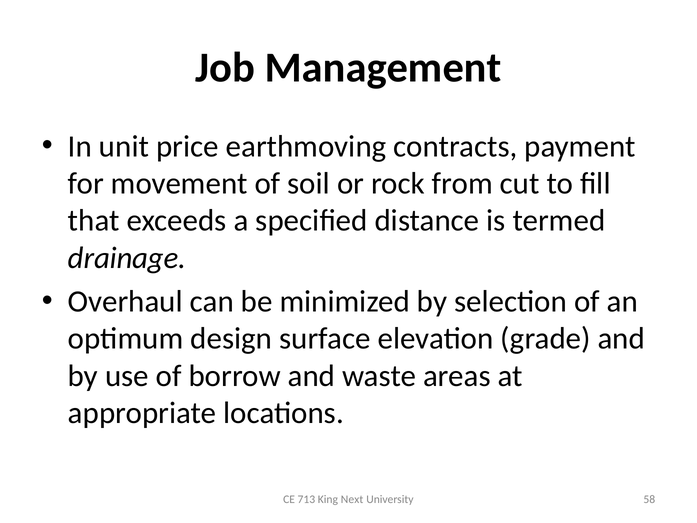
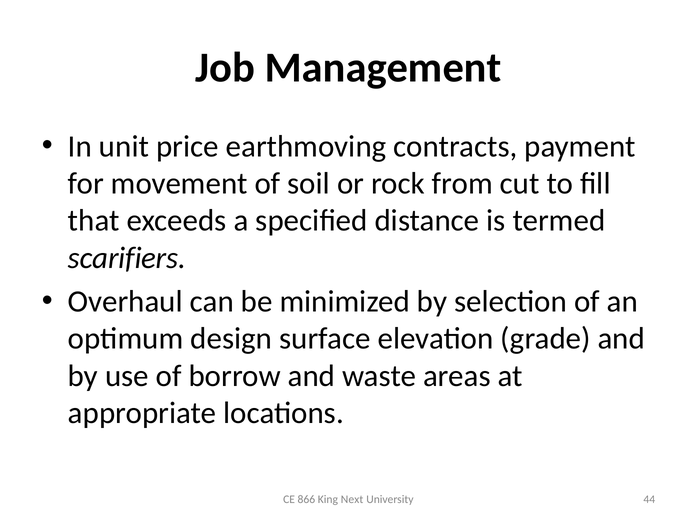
drainage: drainage -> scarifiers (127, 258)
713: 713 -> 866 (306, 499)
58: 58 -> 44 (649, 499)
